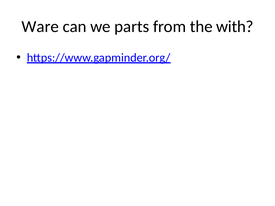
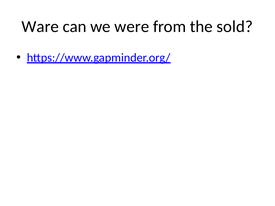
parts: parts -> were (132, 27)
with: with -> sold (235, 27)
